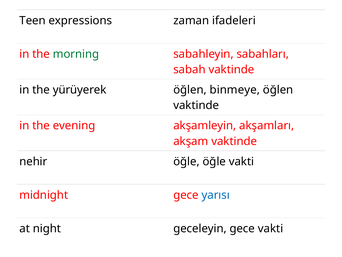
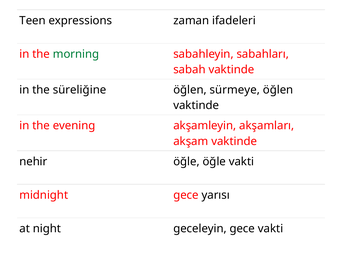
yürüyerek: yürüyerek -> süreliğine (80, 90)
binmeye: binmeye -> sürmeye (235, 90)
yarısı colour: blue -> black (216, 195)
